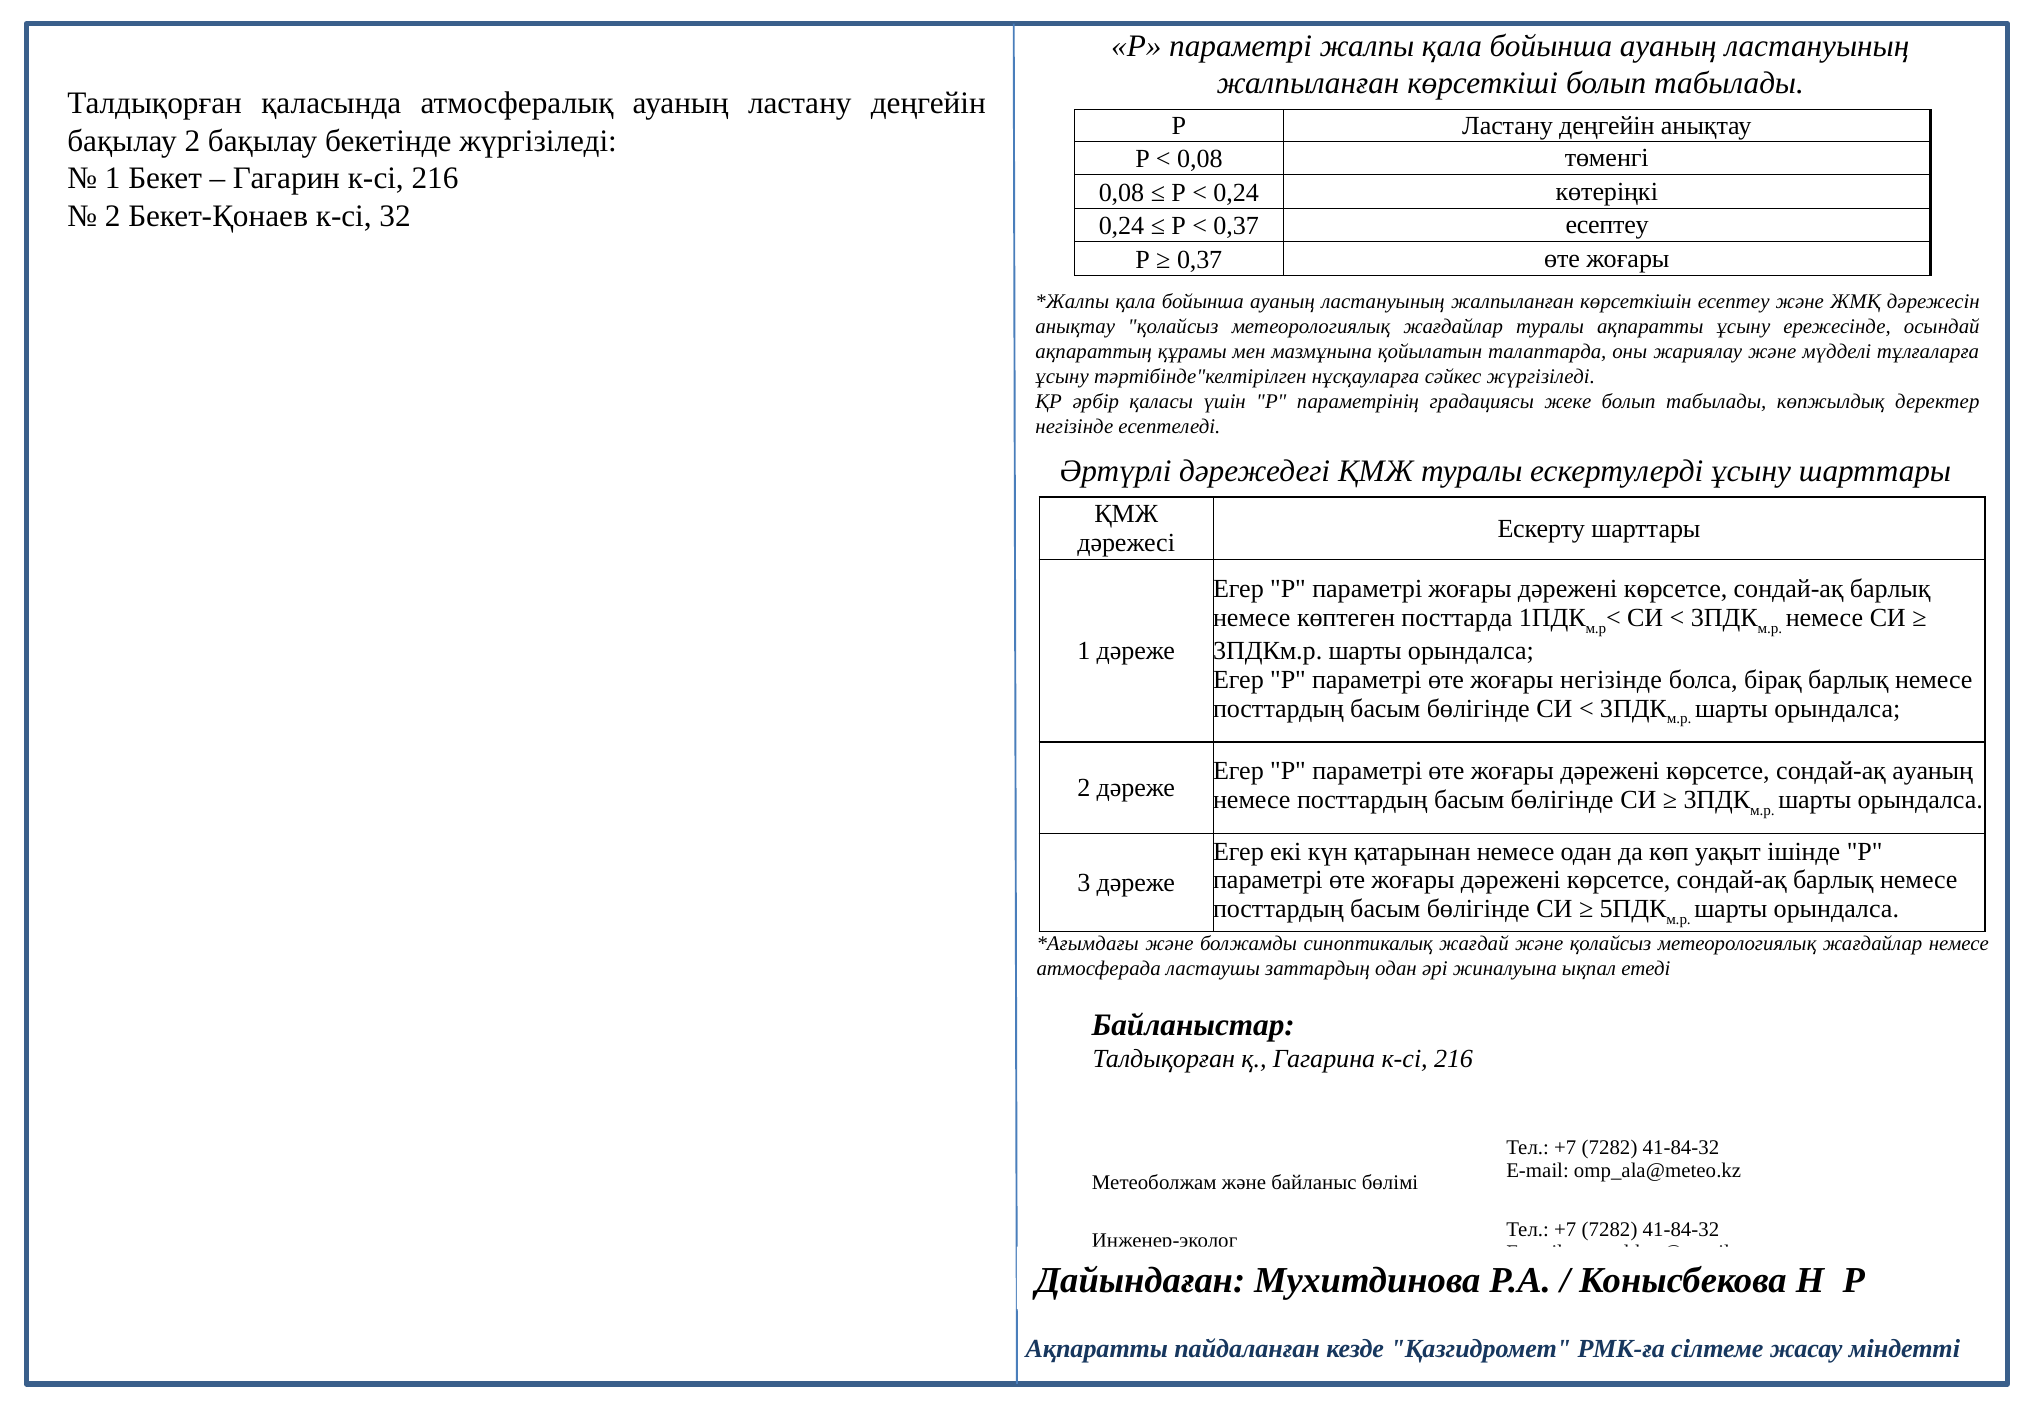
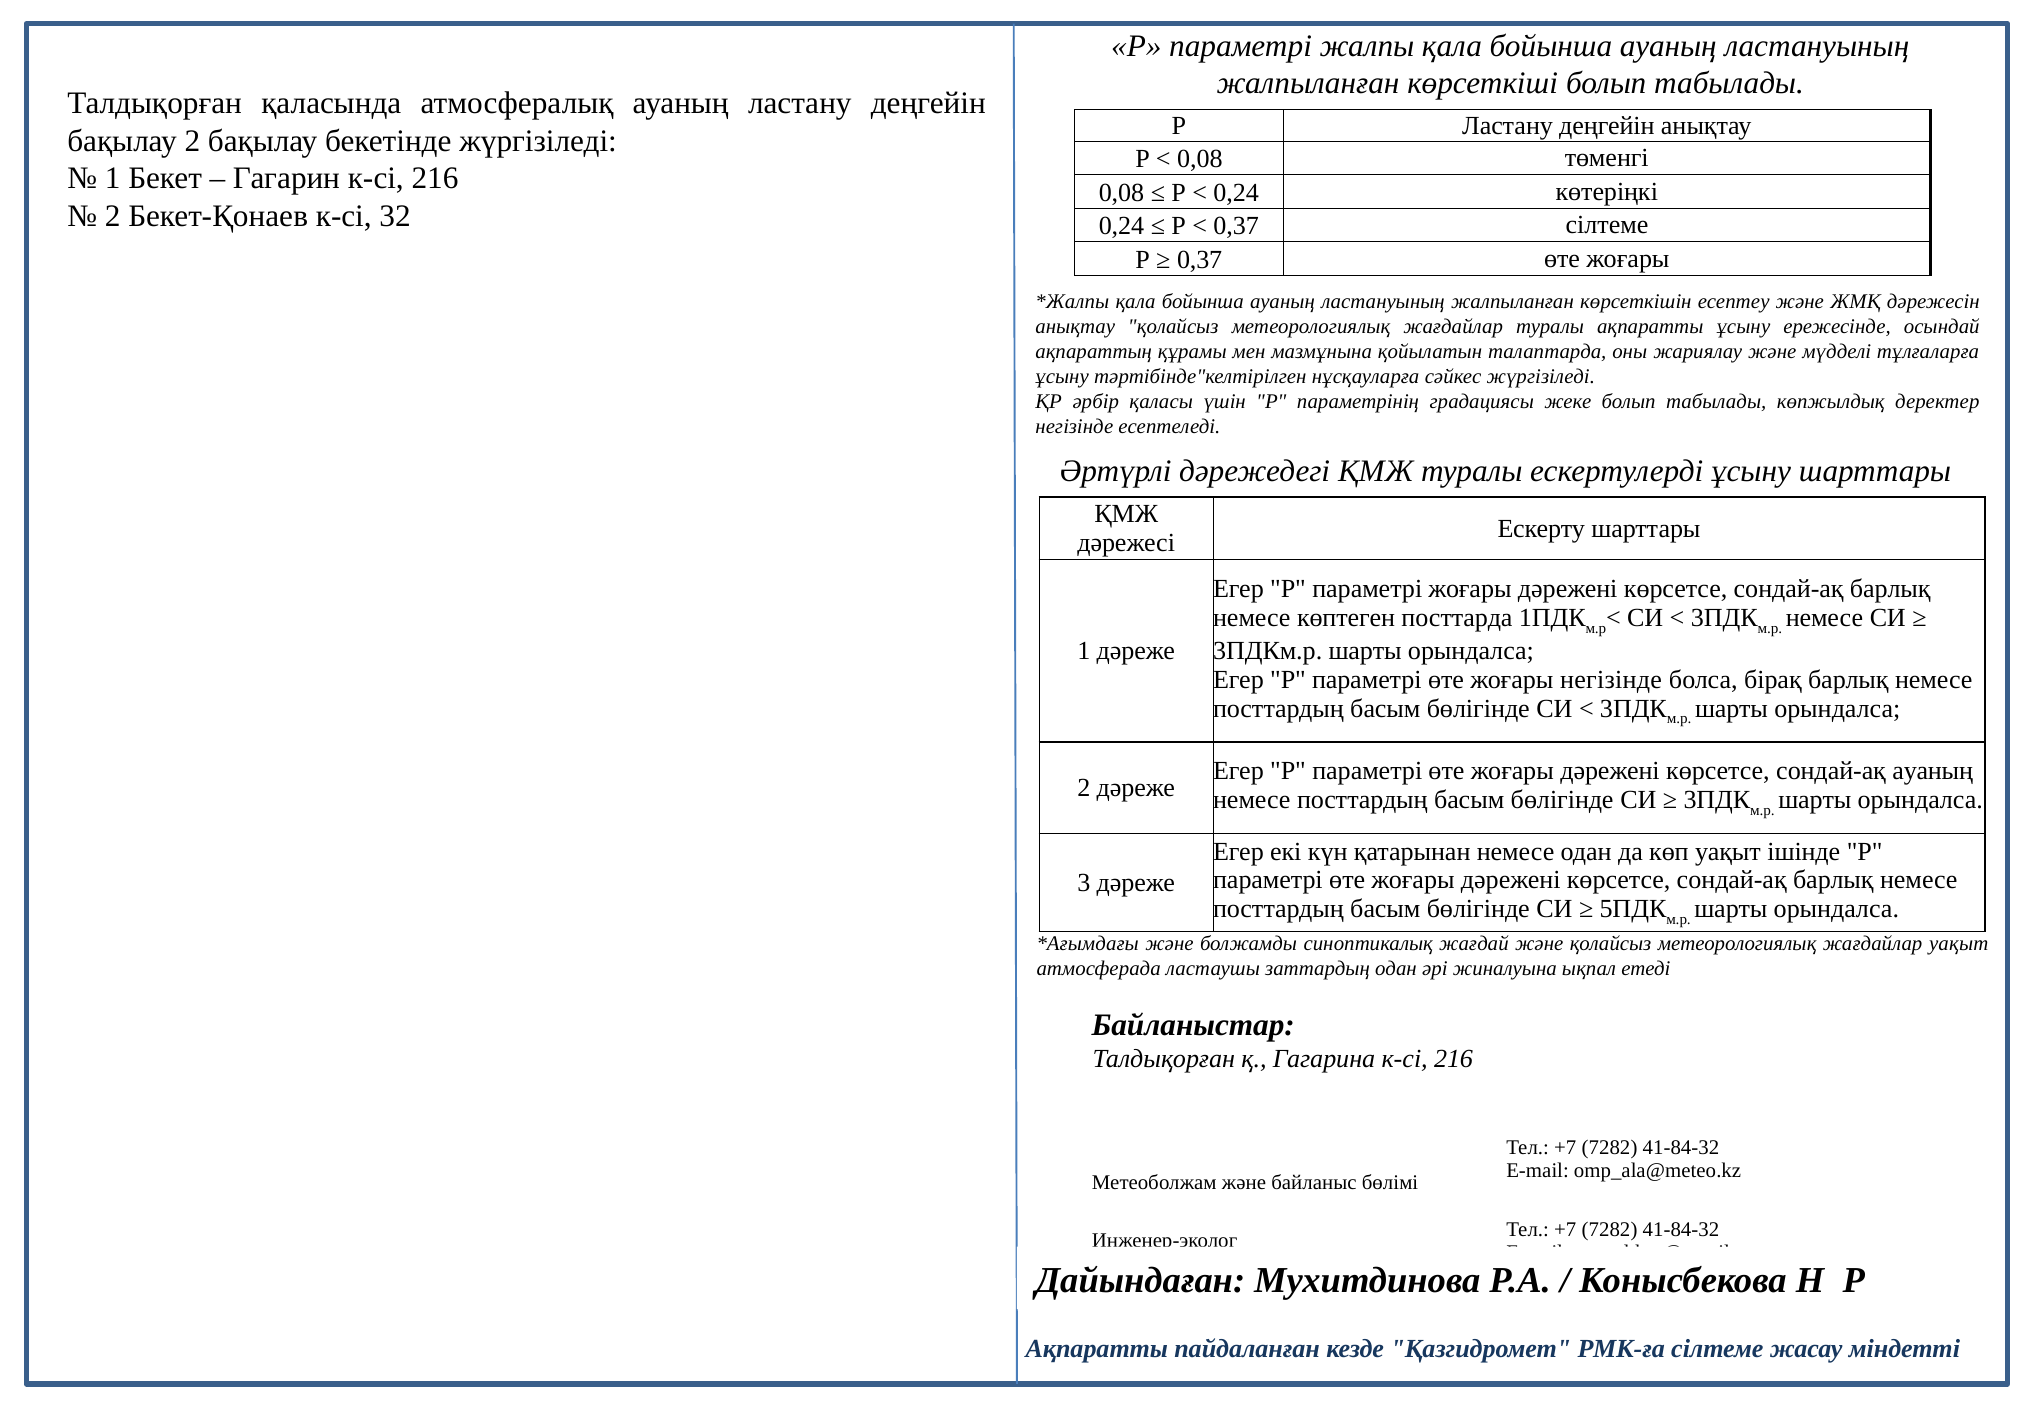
0,37 есептеу: есептеу -> сілтеме (1607, 225)
жағдайлар немесе: немесе -> уақыт (1959, 944)
